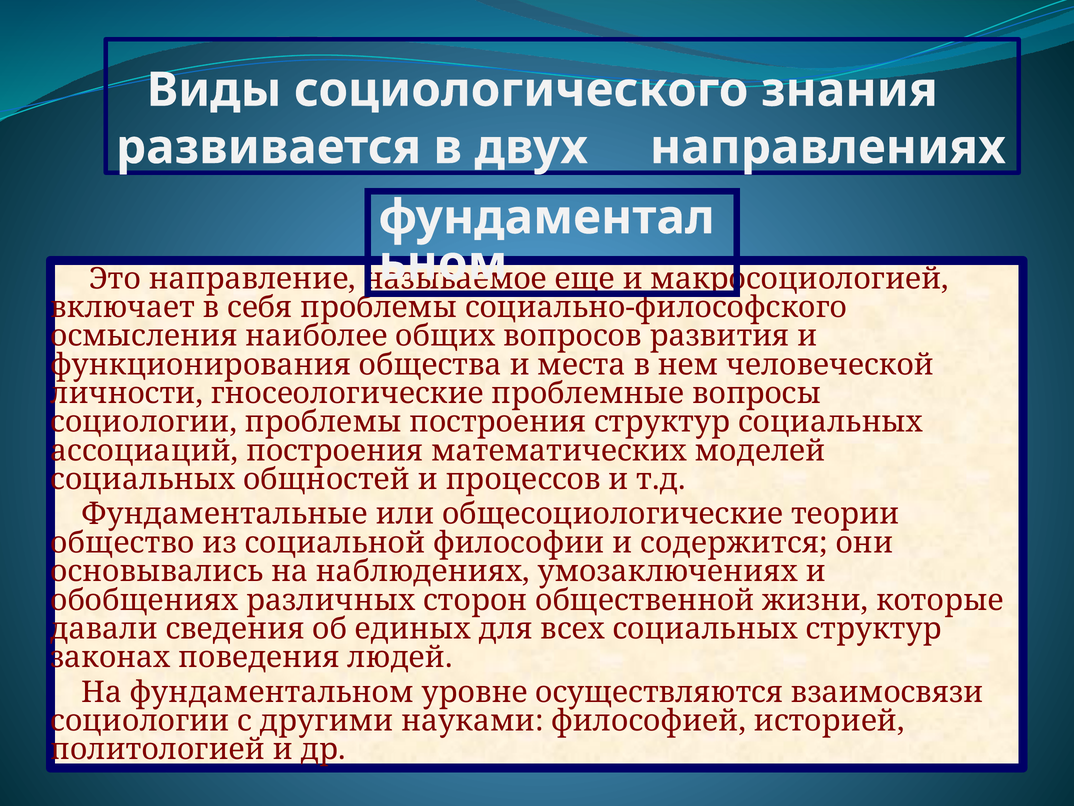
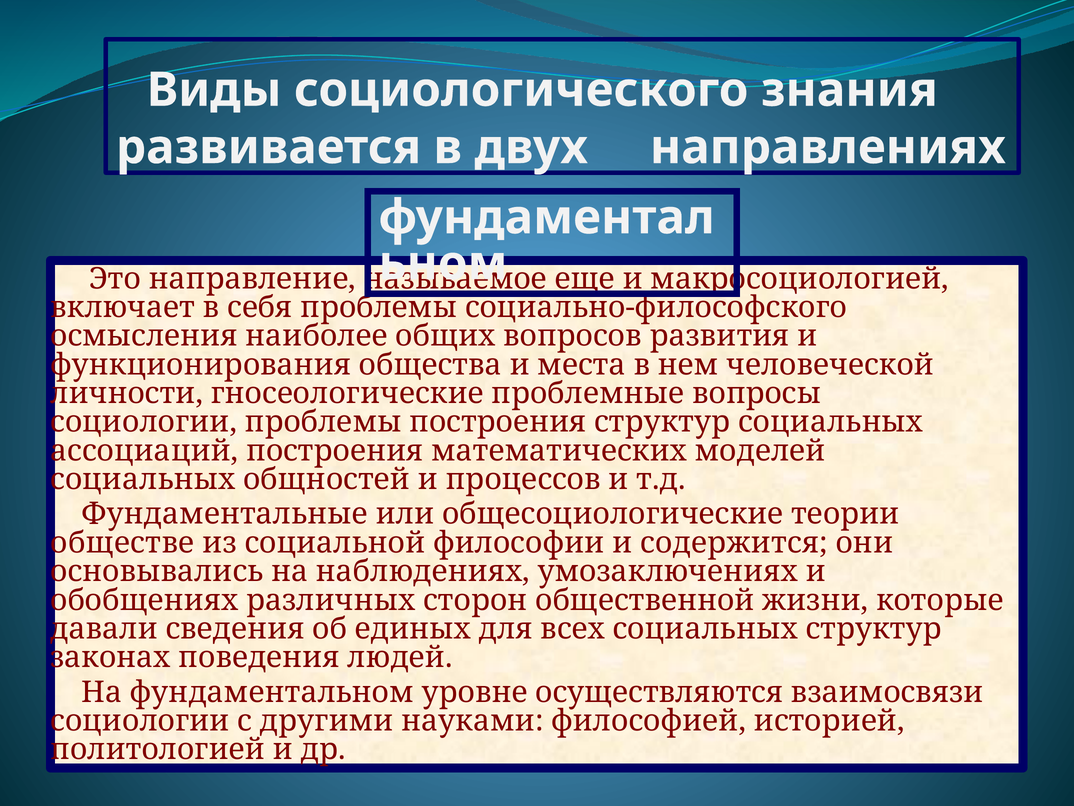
общество: общество -> обществе (122, 542)
